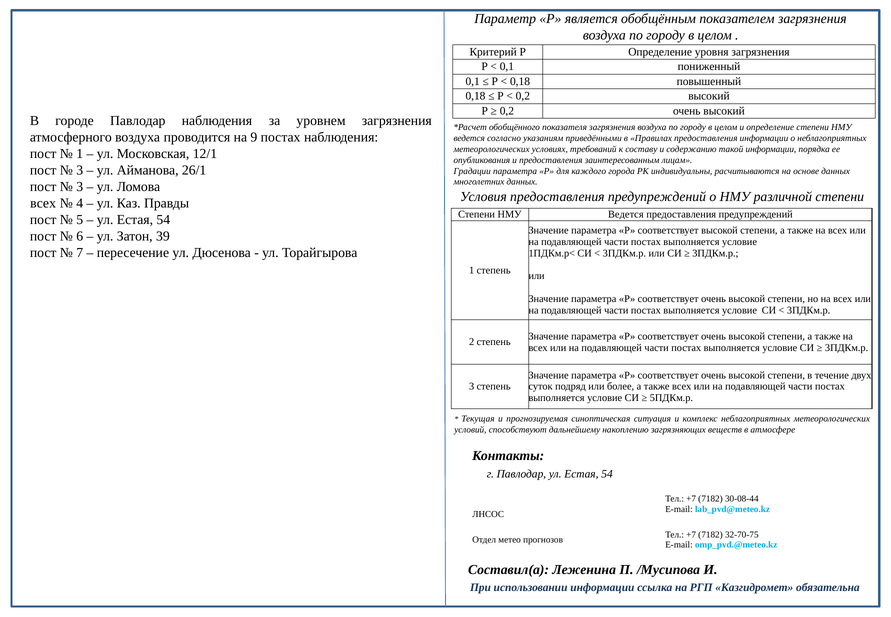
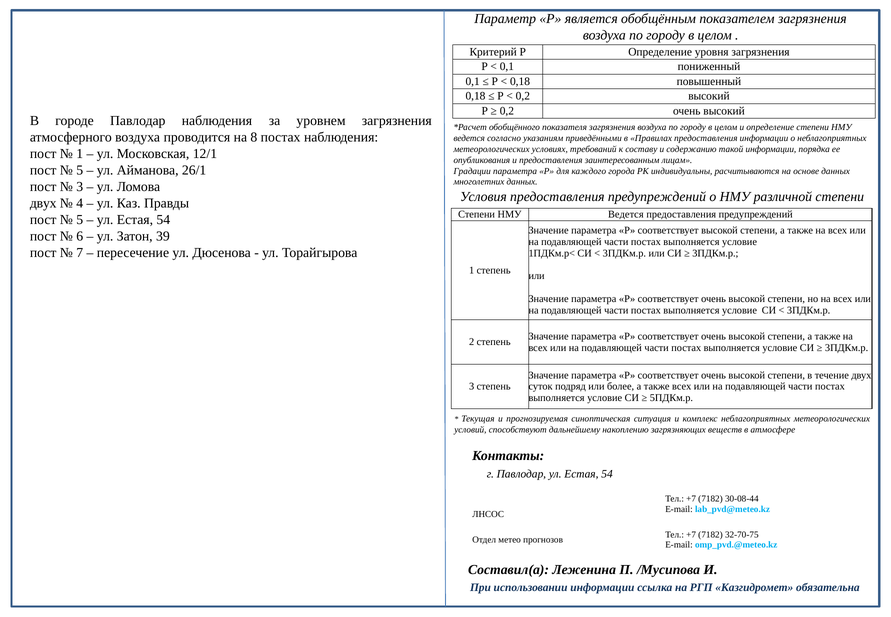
9: 9 -> 8 (254, 137)
3: 3 -> 5 (80, 170)
всех: всех -> двух (43, 203)
